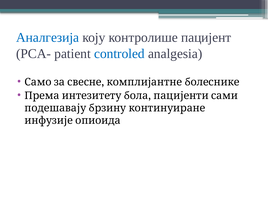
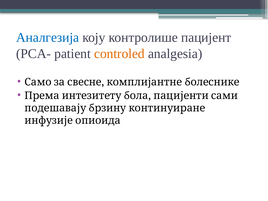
controled colour: blue -> orange (119, 54)
